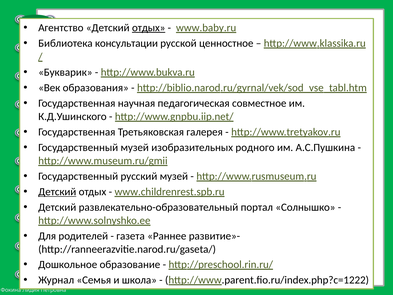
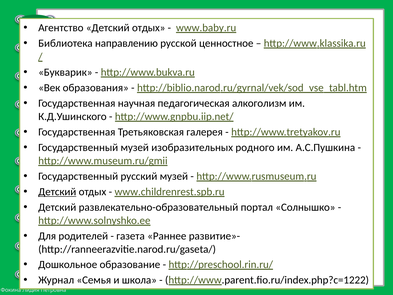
отдых underline: present -> none (149, 28)
консультации: консультации -> направлению (126, 43)
совместное: совместное -> алкоголизм (259, 103)
